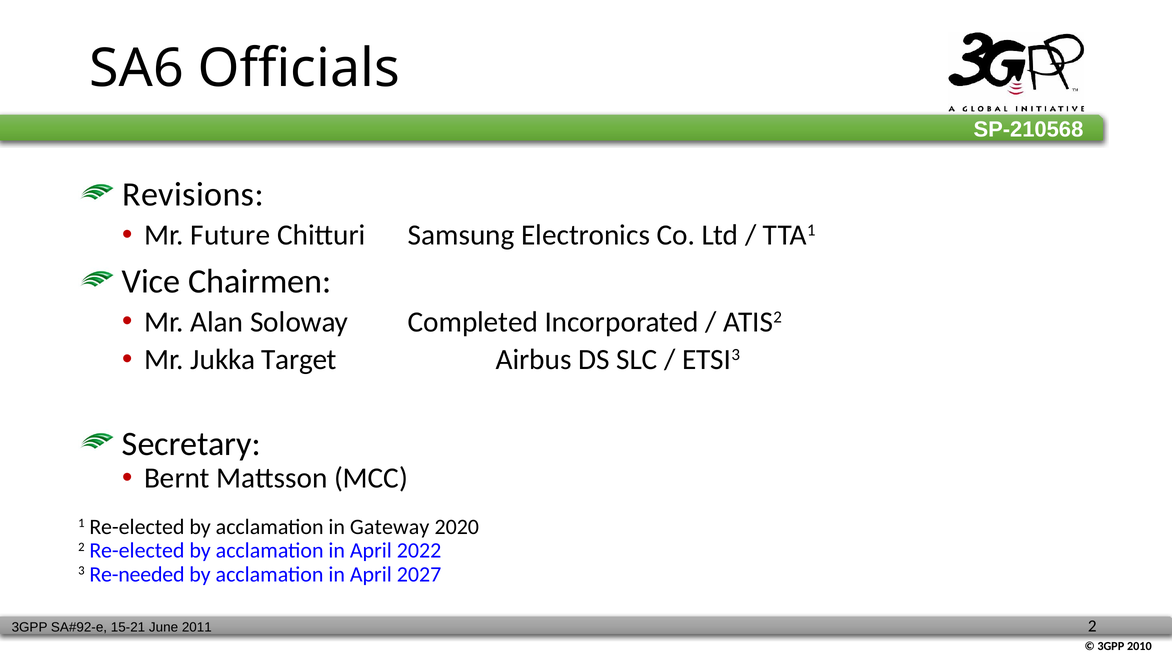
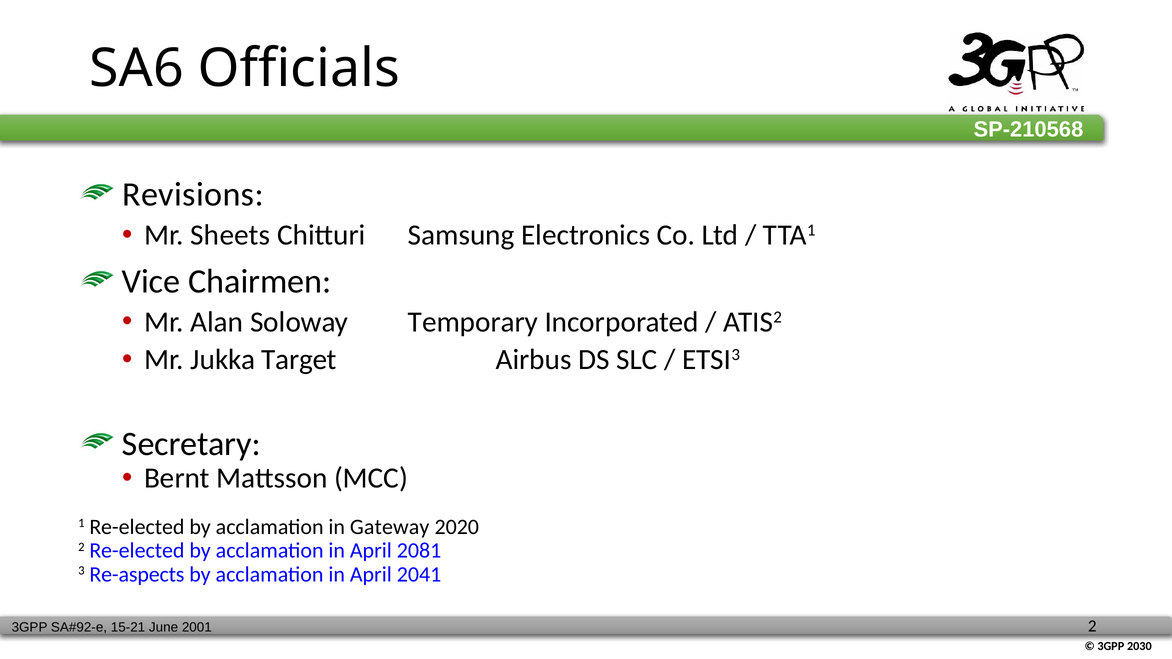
Future: Future -> Sheets (230, 235)
Completed: Completed -> Temporary (473, 322)
2022: 2022 -> 2081 (419, 551)
Re-needed: Re-needed -> Re-aspects (137, 575)
2027: 2027 -> 2041 (419, 575)
2011: 2011 -> 2001 (197, 628)
2010: 2010 -> 2030 (1139, 646)
